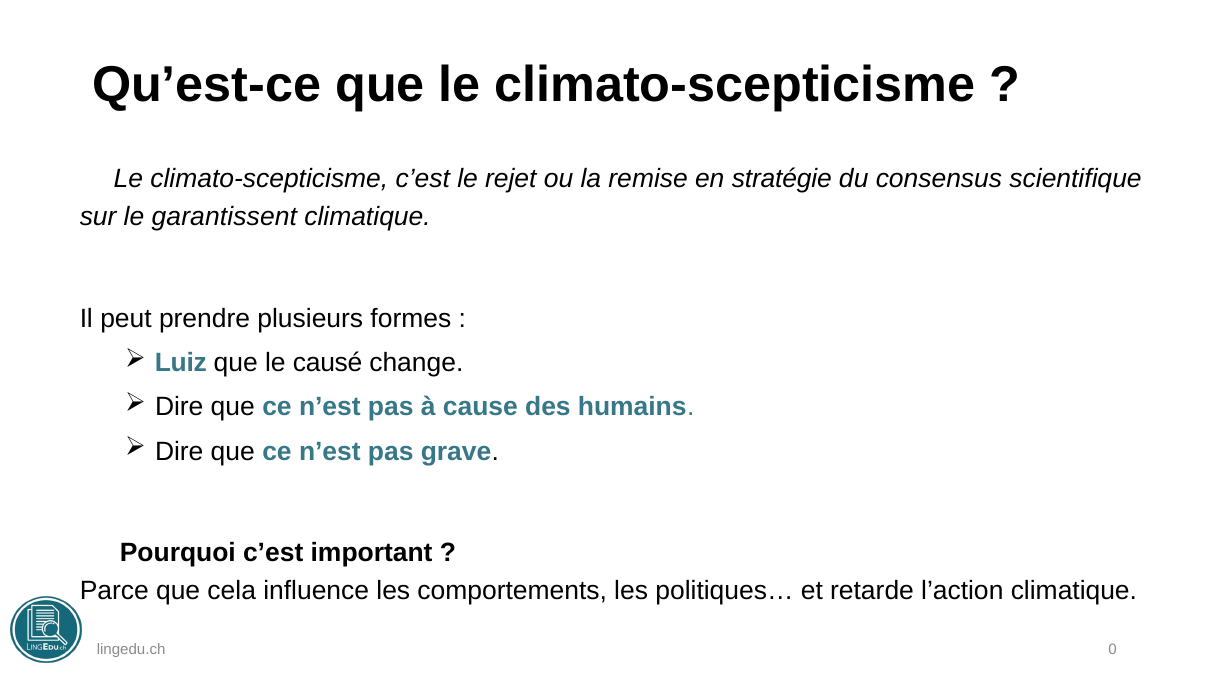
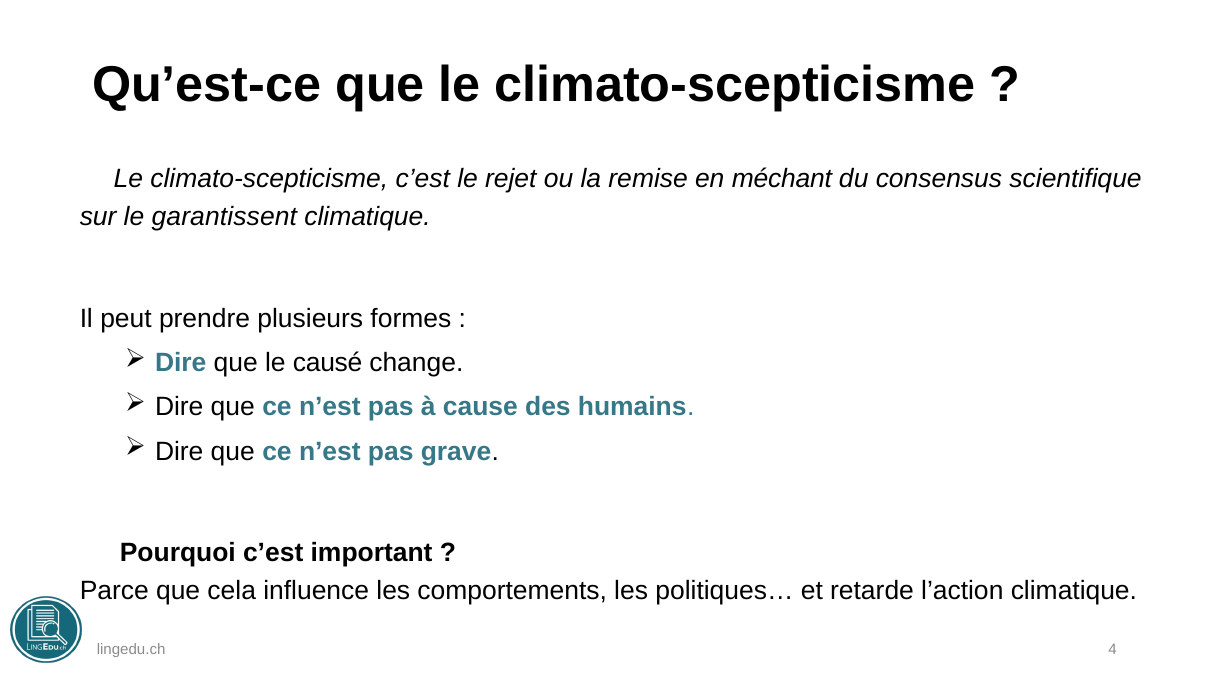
stratégie: stratégie -> méchant (782, 179)
Luiz: Luiz -> Dire (181, 363)
0: 0 -> 4 (1113, 649)
